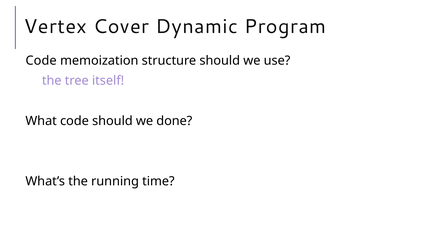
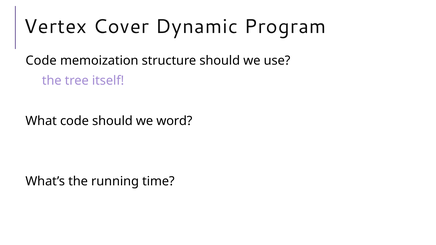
done: done -> word (174, 121)
